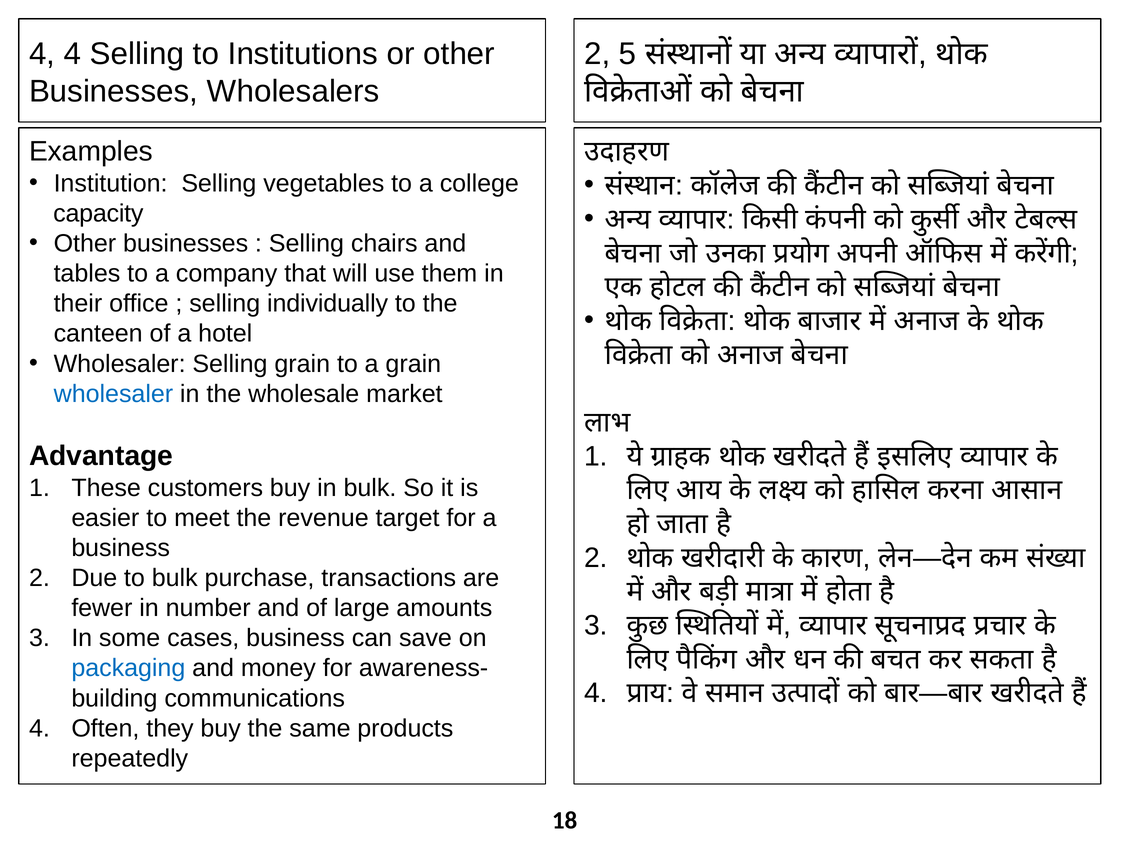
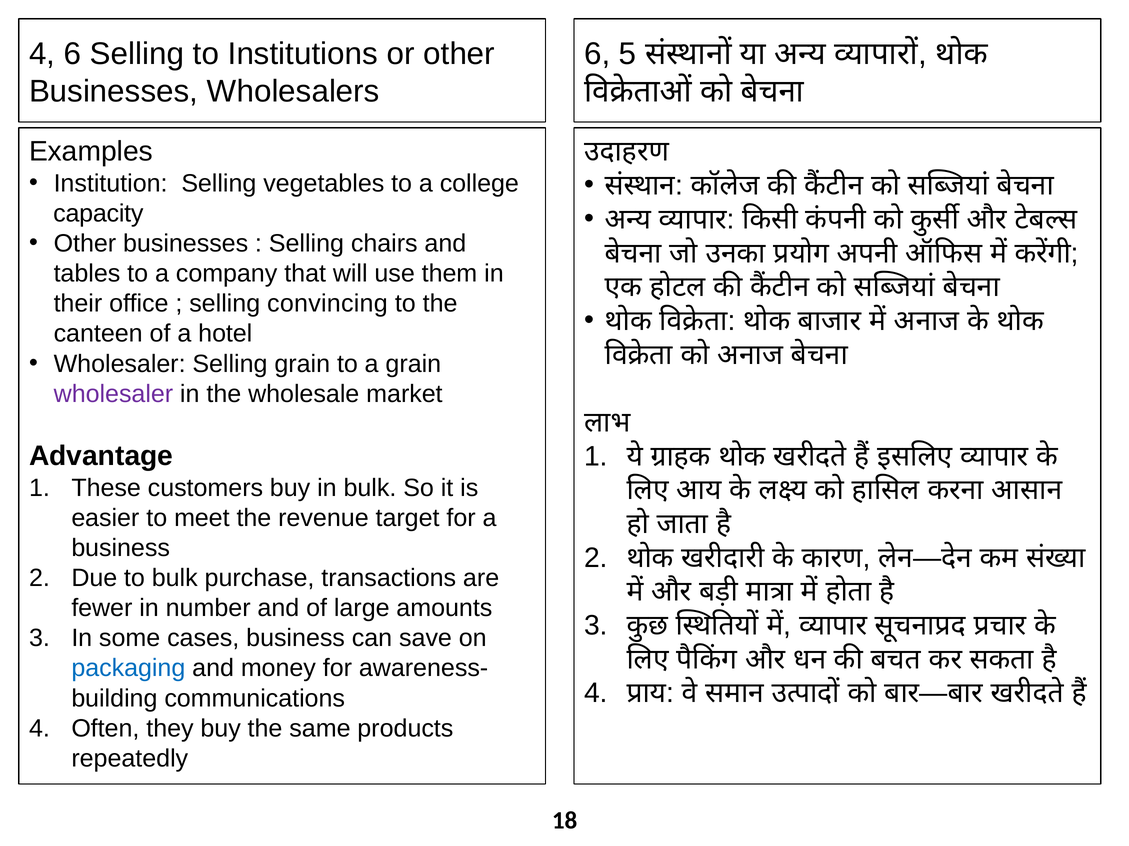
4 4: 4 -> 6 (73, 54)
2: 2 -> 6 (597, 54)
individually: individually -> convincing (327, 304)
wholesaler colour: blue -> purple (113, 394)
